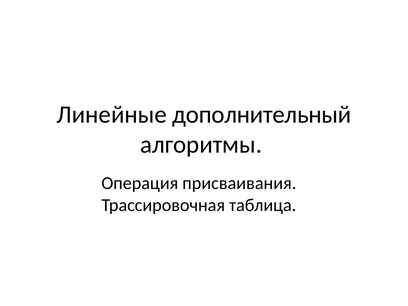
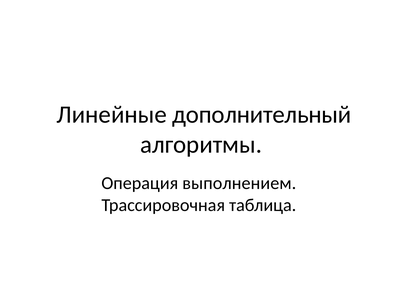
присваивания: присваивания -> выполнением (239, 183)
